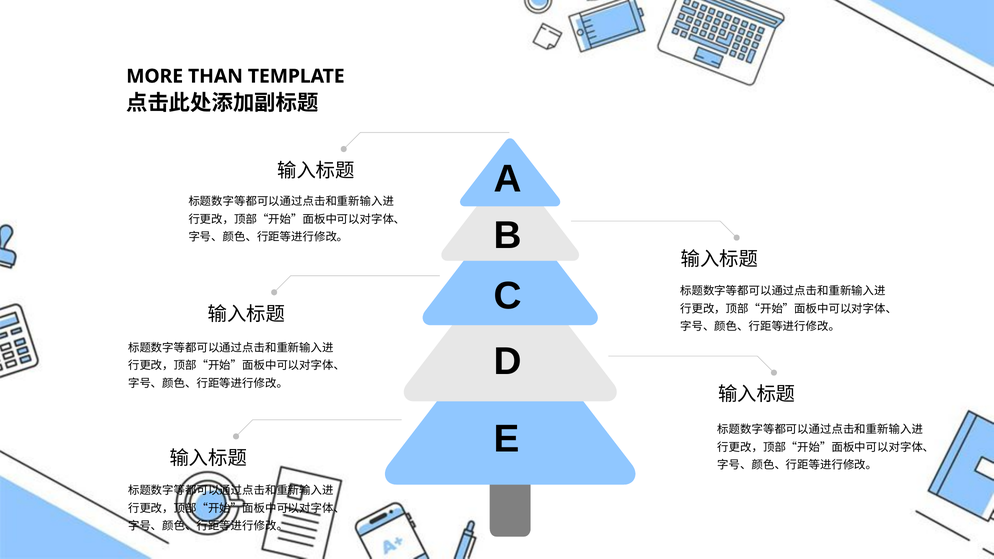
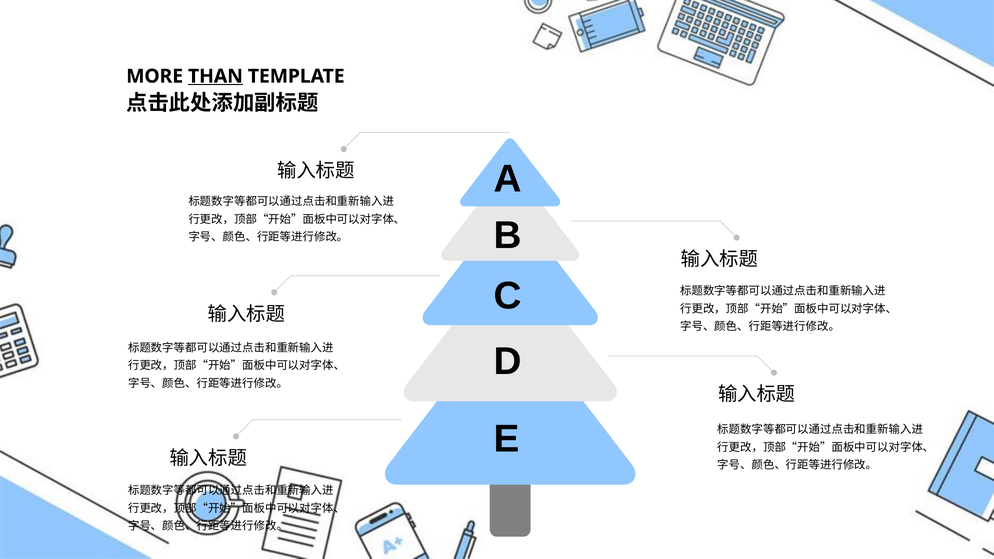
THAN underline: none -> present (215, 76)
